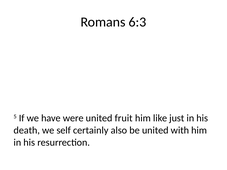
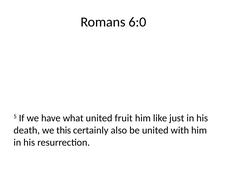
6:3: 6:3 -> 6:0 (137, 22)
were: were -> what (73, 118)
self: self -> this (64, 130)
